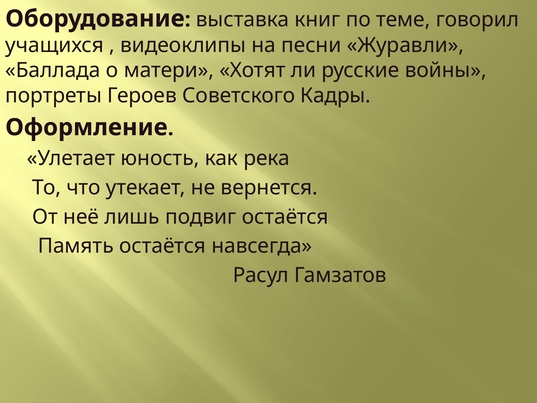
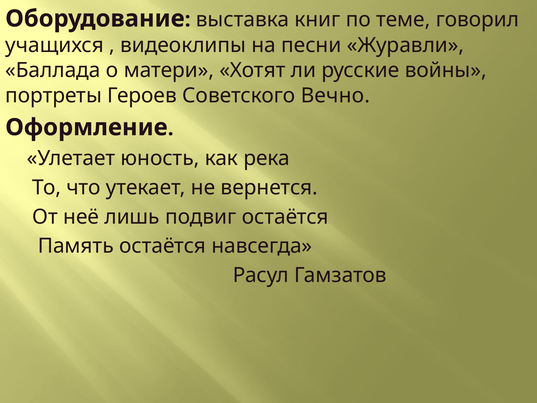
Кадры: Кадры -> Вечно (335, 95)
